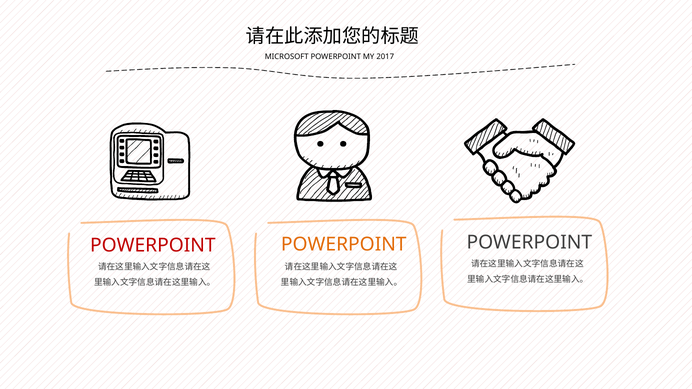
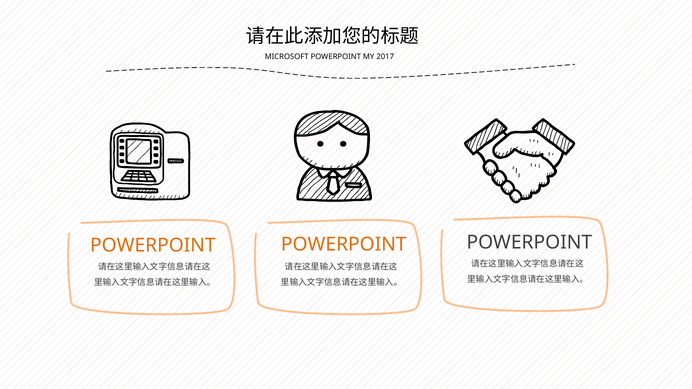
POWERPOINT colour: red -> orange (153, 246)
